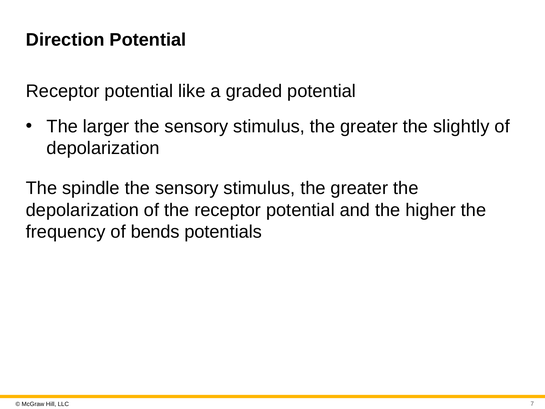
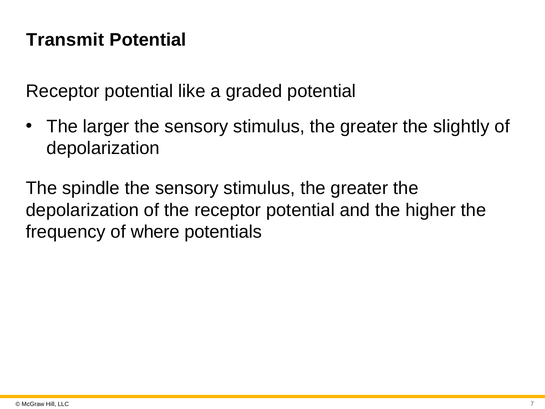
Direction: Direction -> Transmit (65, 40)
bends: bends -> where (155, 232)
